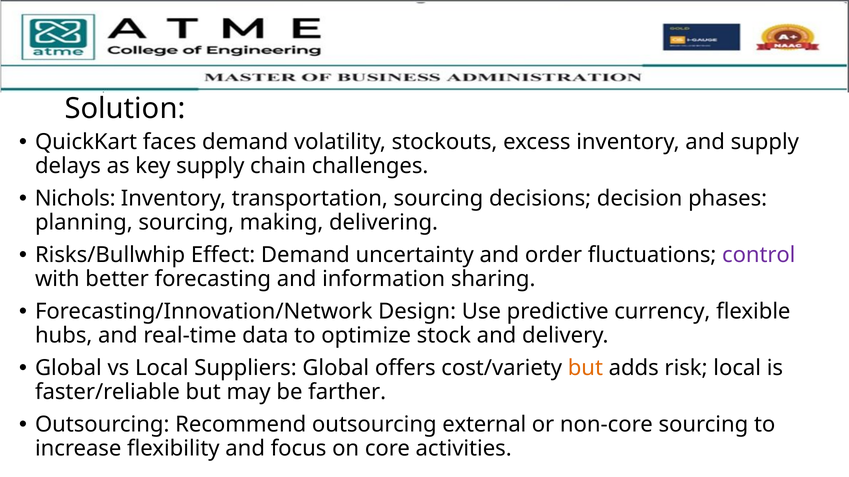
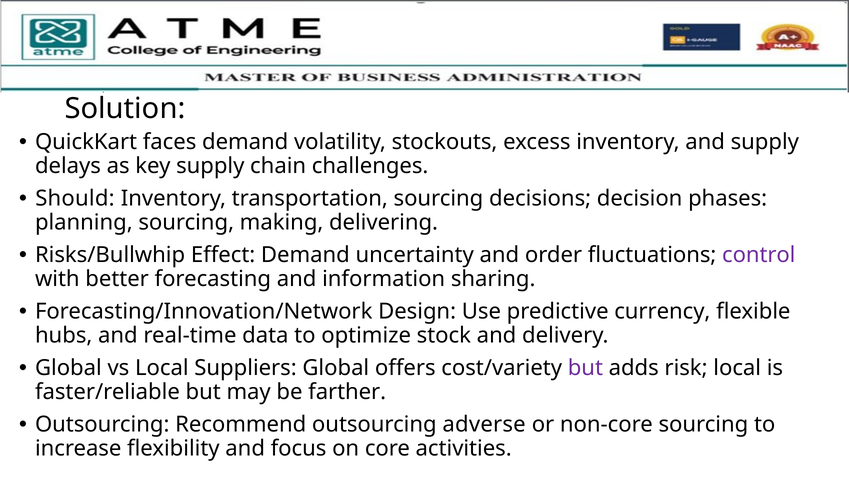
Nichols: Nichols -> Should (75, 199)
but colour: orange -> purple (585, 368)
external: external -> adverse (484, 425)
